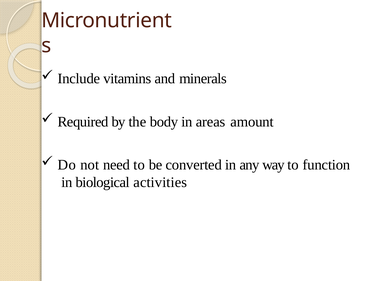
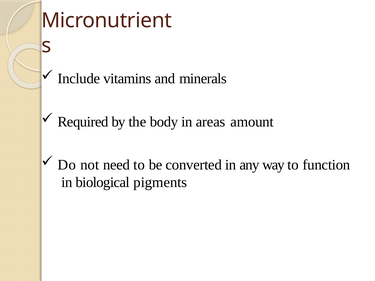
activities: activities -> pigments (160, 182)
